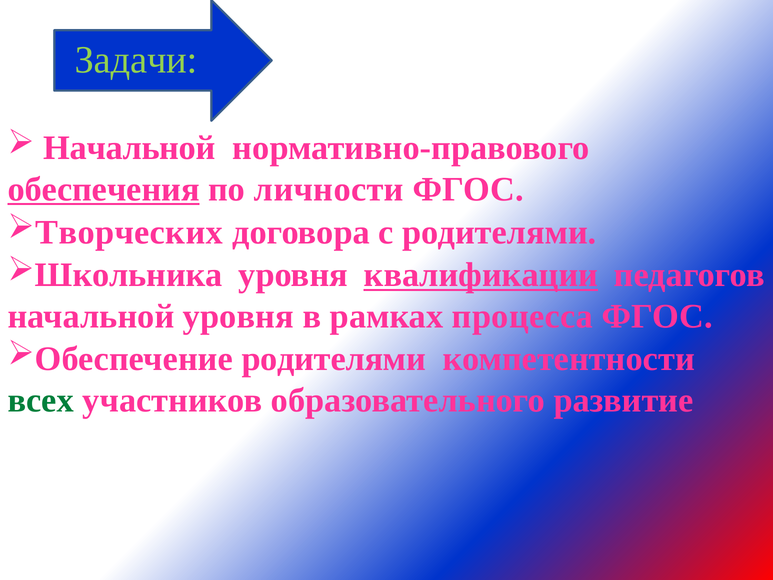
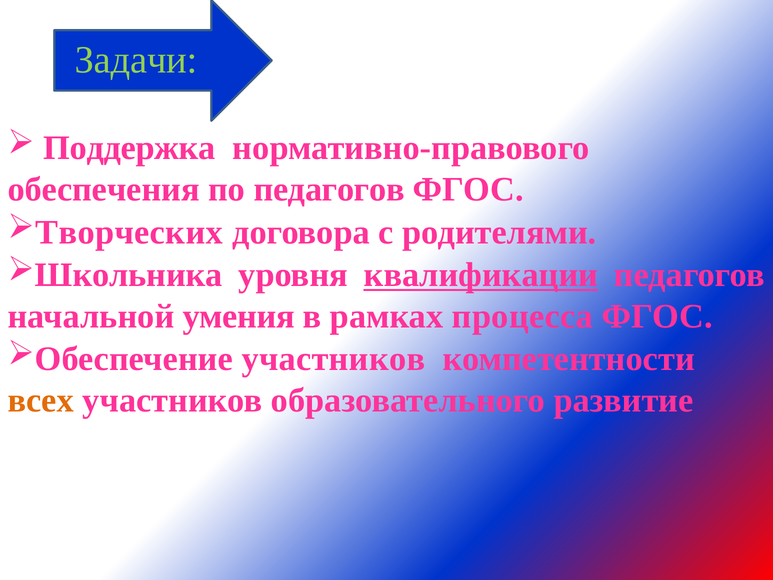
Начальной: Начальной -> Поддержка (130, 148)
обеспечения underline: present -> none (104, 189)
по личности: личности -> педагогов (329, 189)
начальной уровня: уровня -> умения (239, 316)
Обеспечение родителями: родителями -> участников (333, 359)
всех colour: green -> orange (41, 400)
